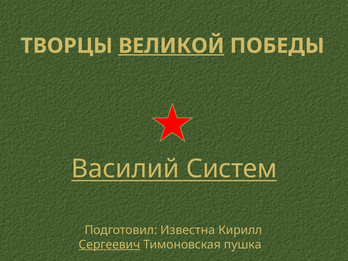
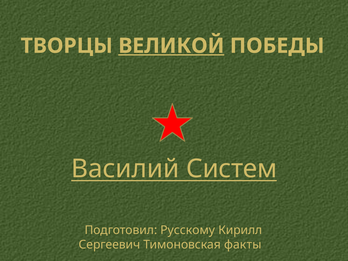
Известна: Известна -> Русскому (188, 230)
Сергеевич underline: present -> none (109, 245)
пушка: пушка -> факты (243, 245)
